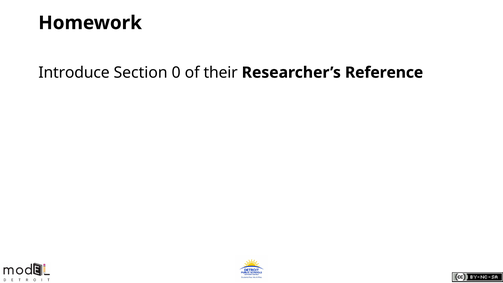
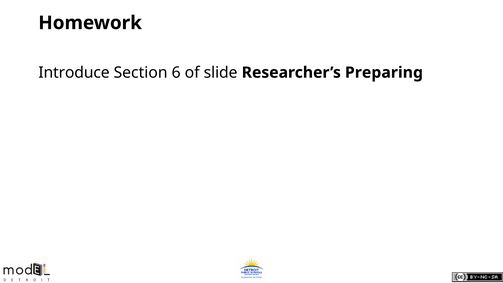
0: 0 -> 6 (176, 73)
their: their -> slide (221, 73)
Reference: Reference -> Preparing (384, 73)
